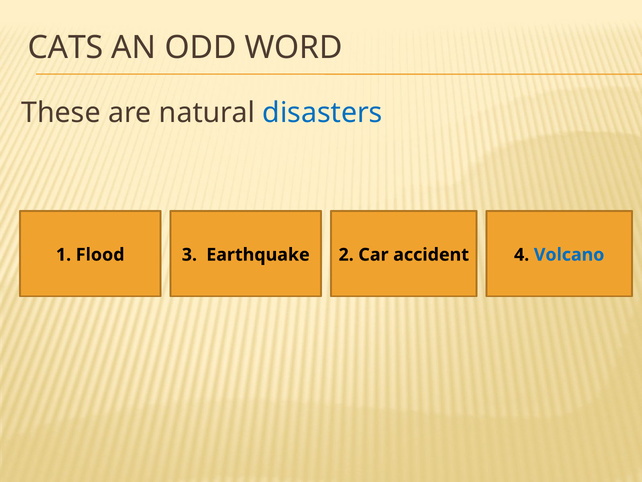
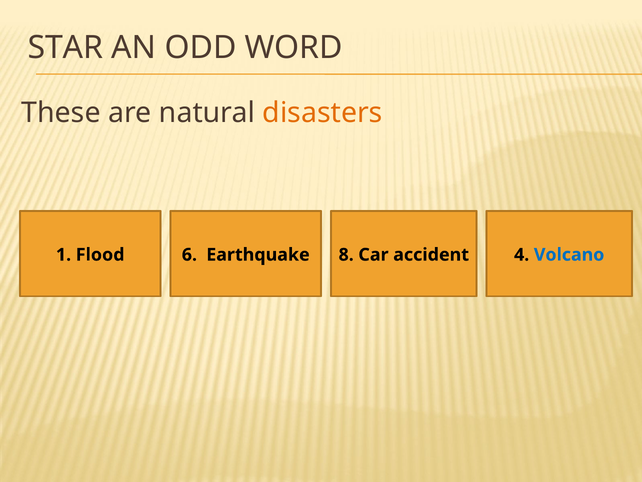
CATS: CATS -> STAR (65, 47)
disasters colour: blue -> orange (323, 113)
3: 3 -> 6 (189, 255)
2: 2 -> 8 (346, 255)
